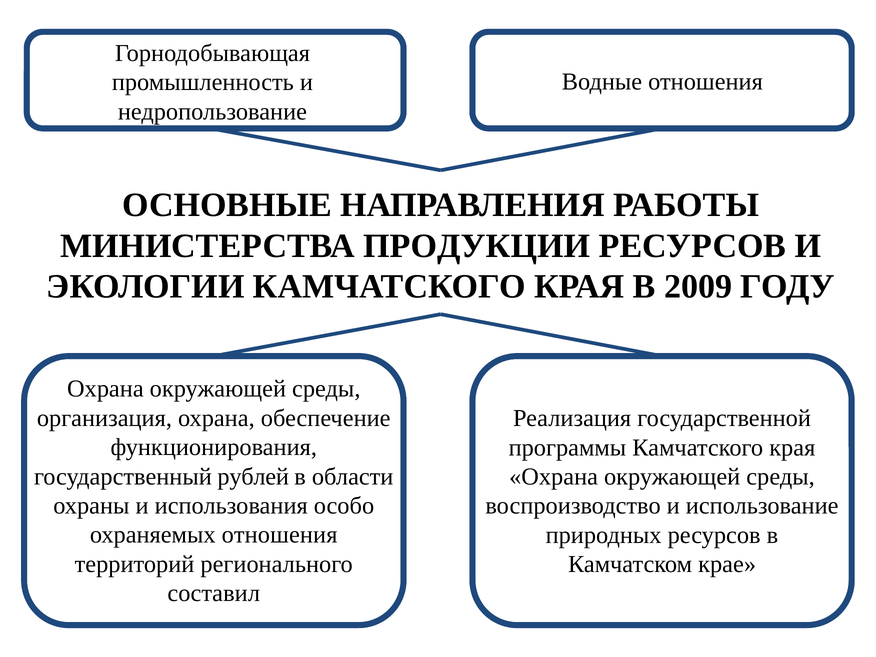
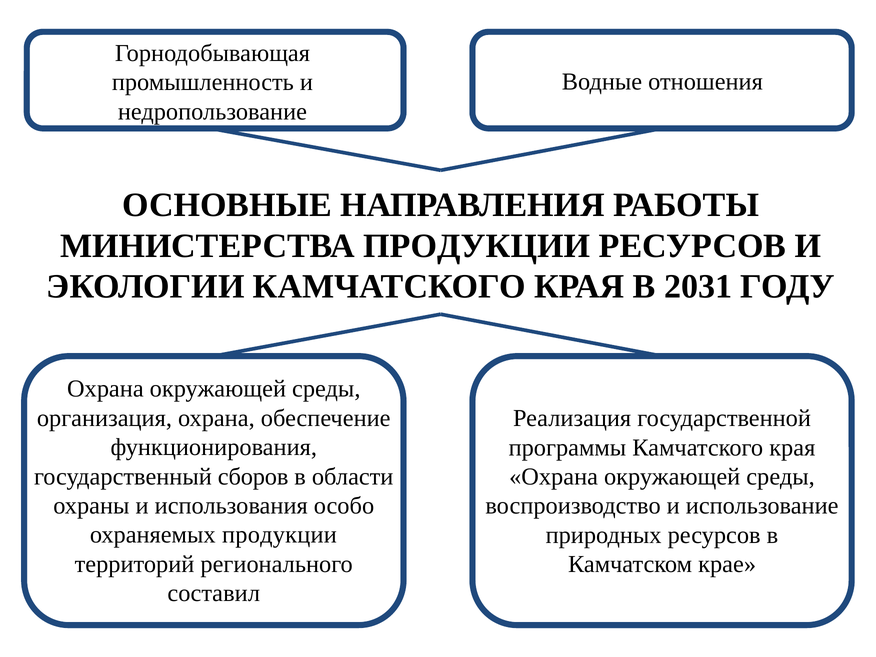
2009: 2009 -> 2031 (698, 287)
рублей: рублей -> сборов (253, 476)
охраняемых отношения: отношения -> продукции (279, 535)
